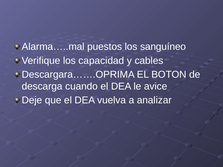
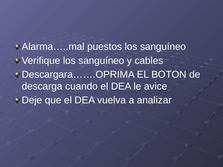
Verifique los capacidad: capacidad -> sanguíneo (101, 61)
